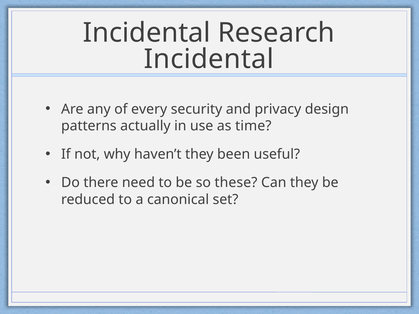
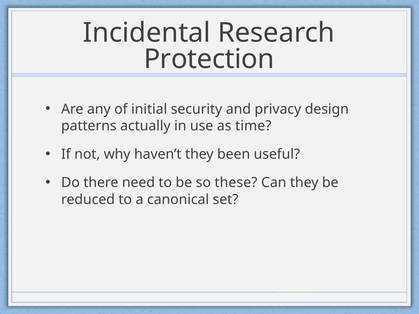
Incidental: Incidental -> Protection (209, 59)
every: every -> initial (149, 109)
